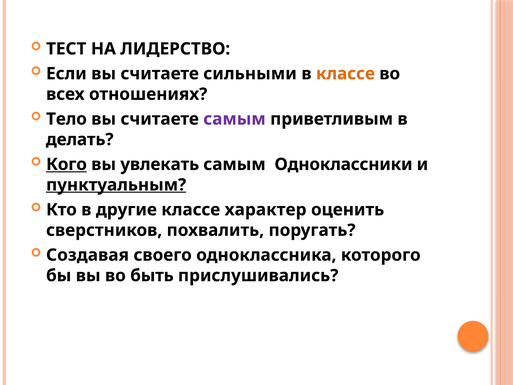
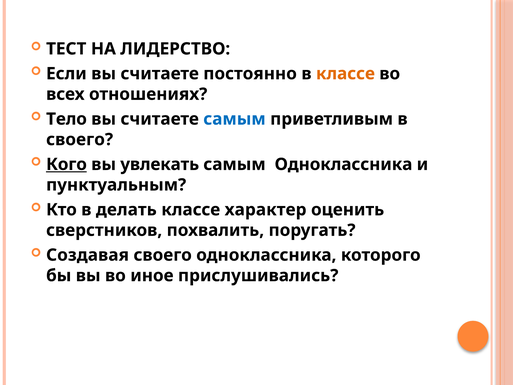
сильными: сильными -> постоянно (250, 74)
самым colour: purple -> blue (234, 119)
делать: делать -> своего (80, 139)
самым Одноклассники: Одноклассники -> Одноклассника (343, 164)
пунктуальным underline: present -> none (116, 185)
другие: другие -> делать (126, 210)
быть: быть -> иное (152, 275)
